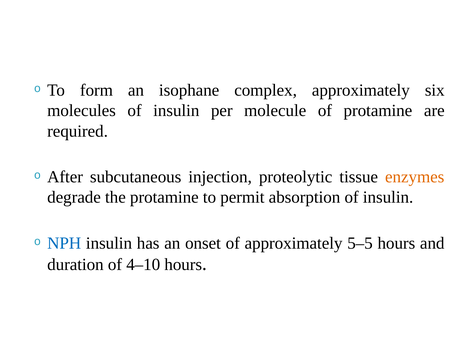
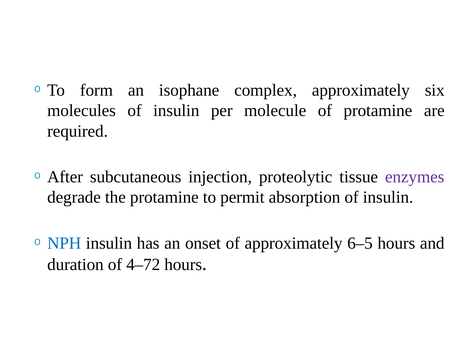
enzymes colour: orange -> purple (415, 177)
5–5: 5–5 -> 6–5 (360, 243)
4–10: 4–10 -> 4–72 (143, 264)
